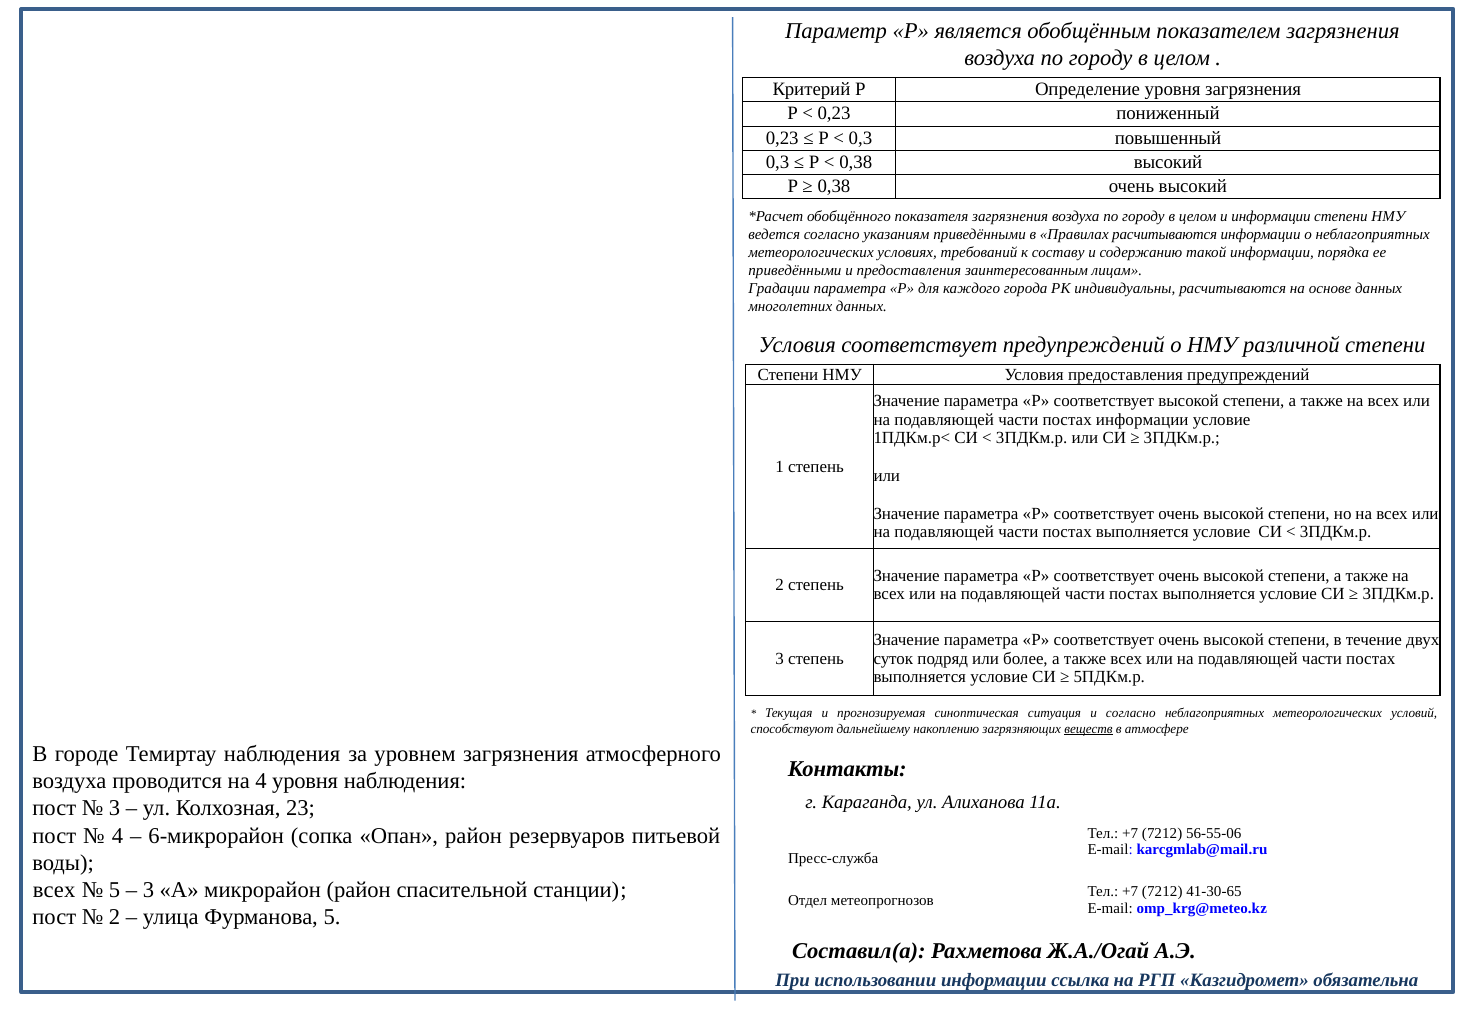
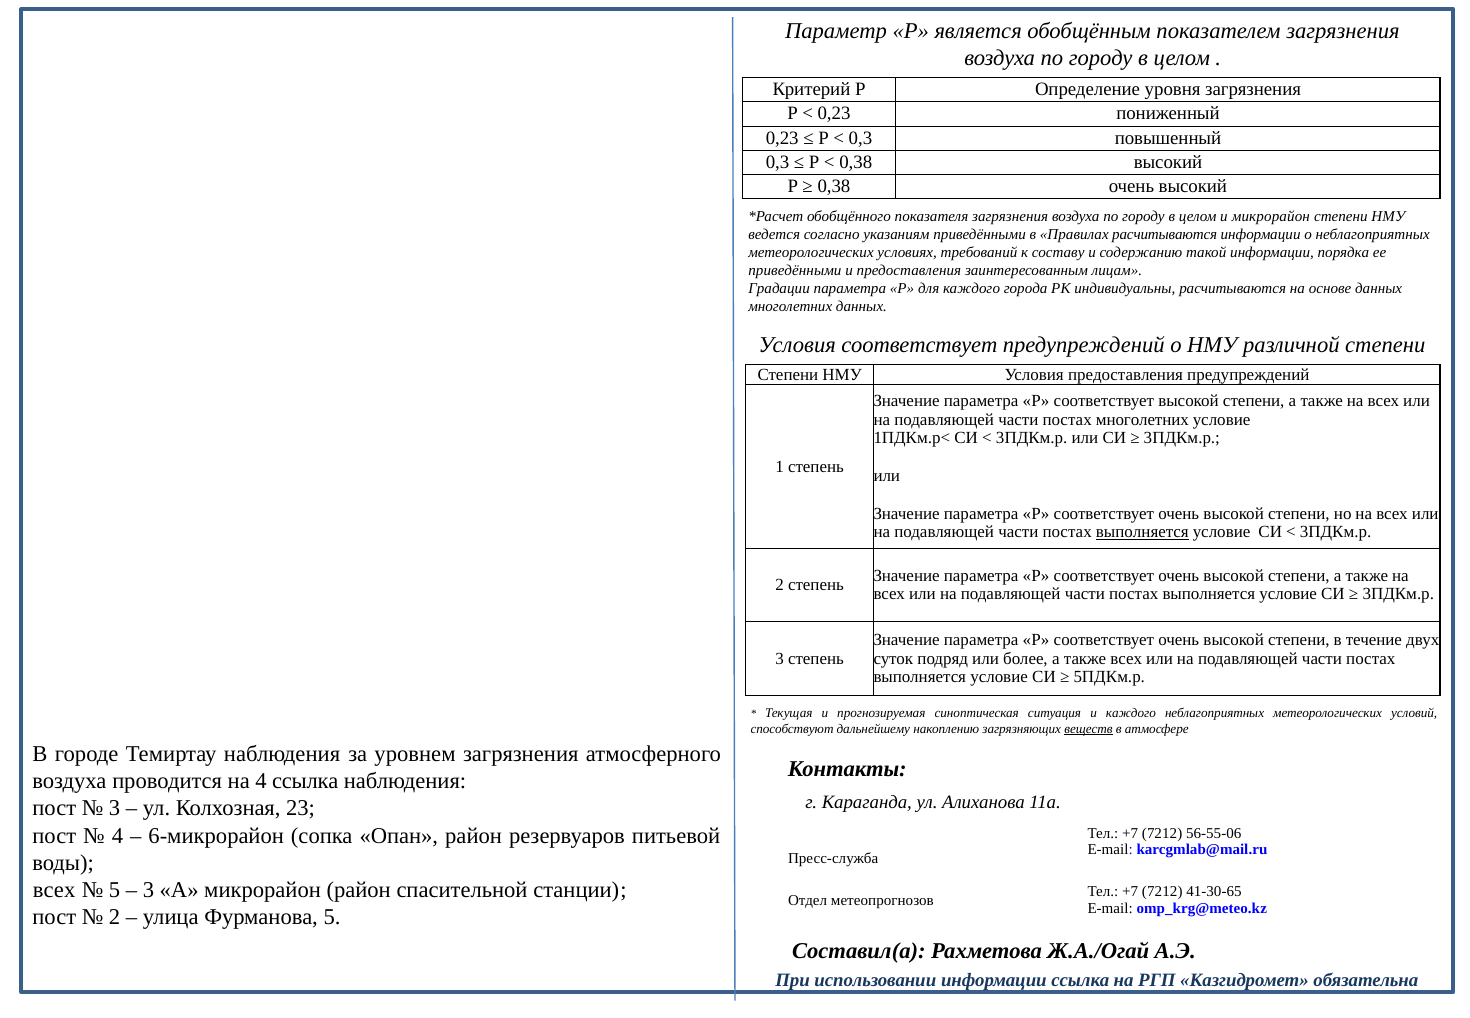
и информации: информации -> микрорайон (1271, 216)
постах информации: информации -> многолетних (1142, 419)
выполняется underline: none -> present (1142, 532)
и согласно: согласно -> каждого (1131, 713)
4 уровня: уровня -> ссылка (305, 781)
